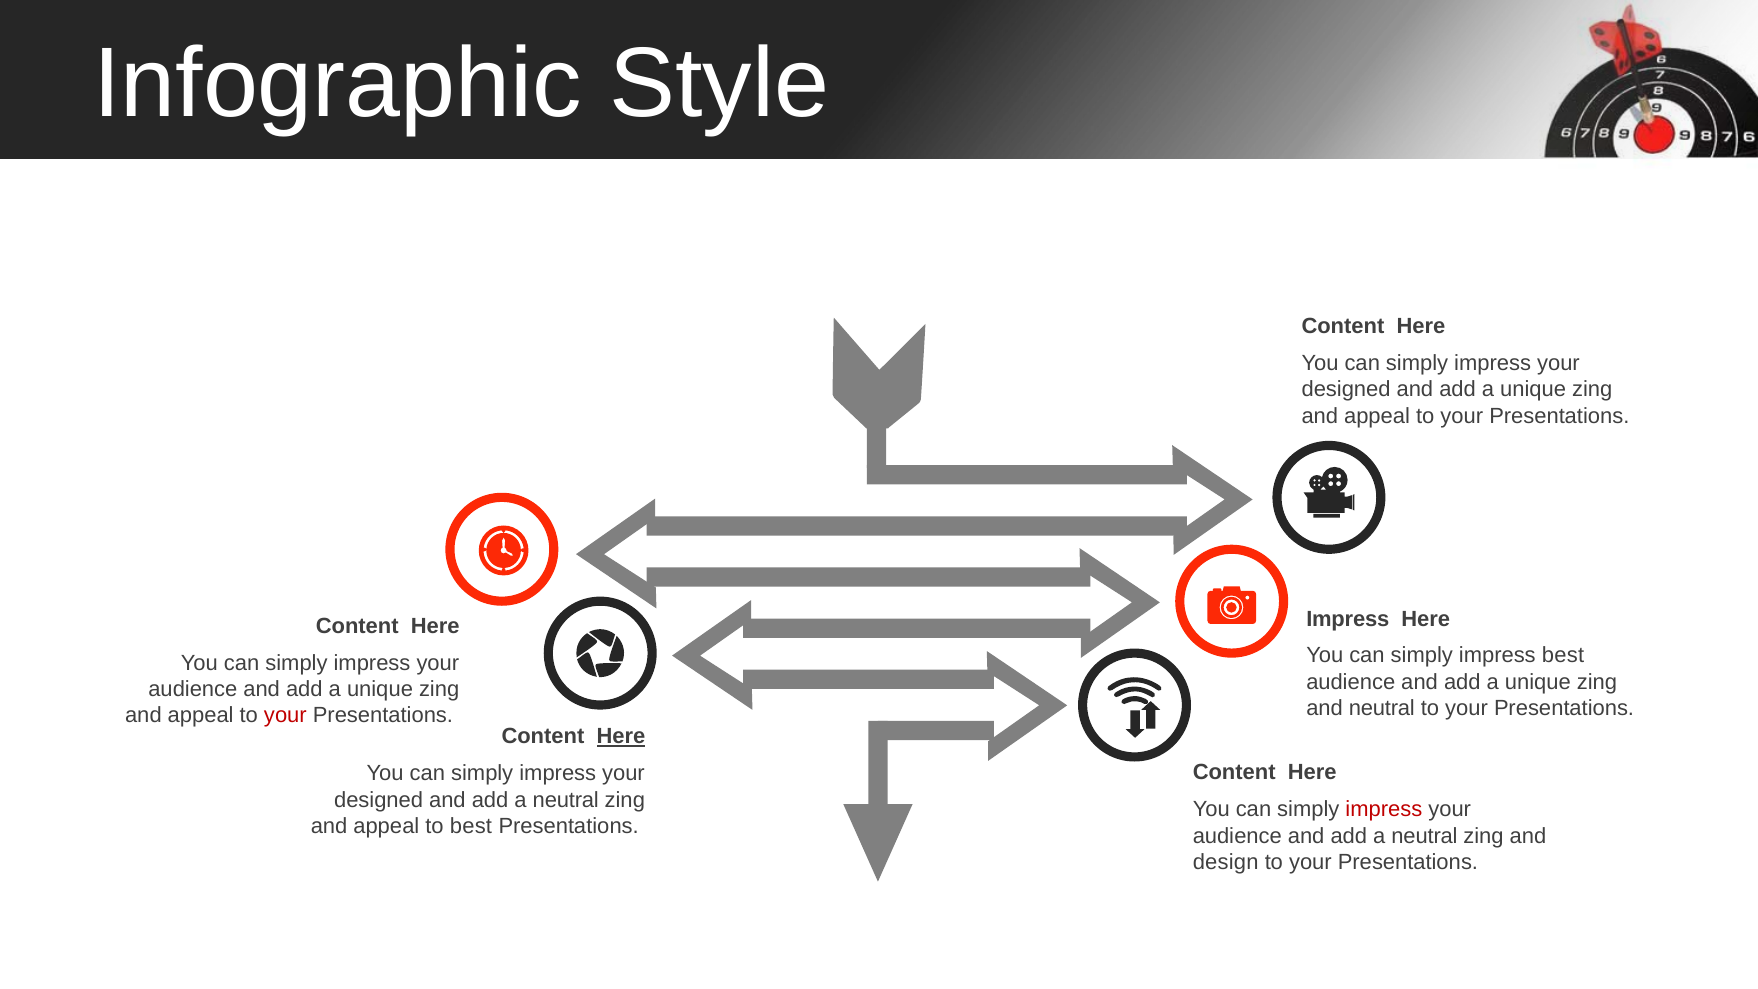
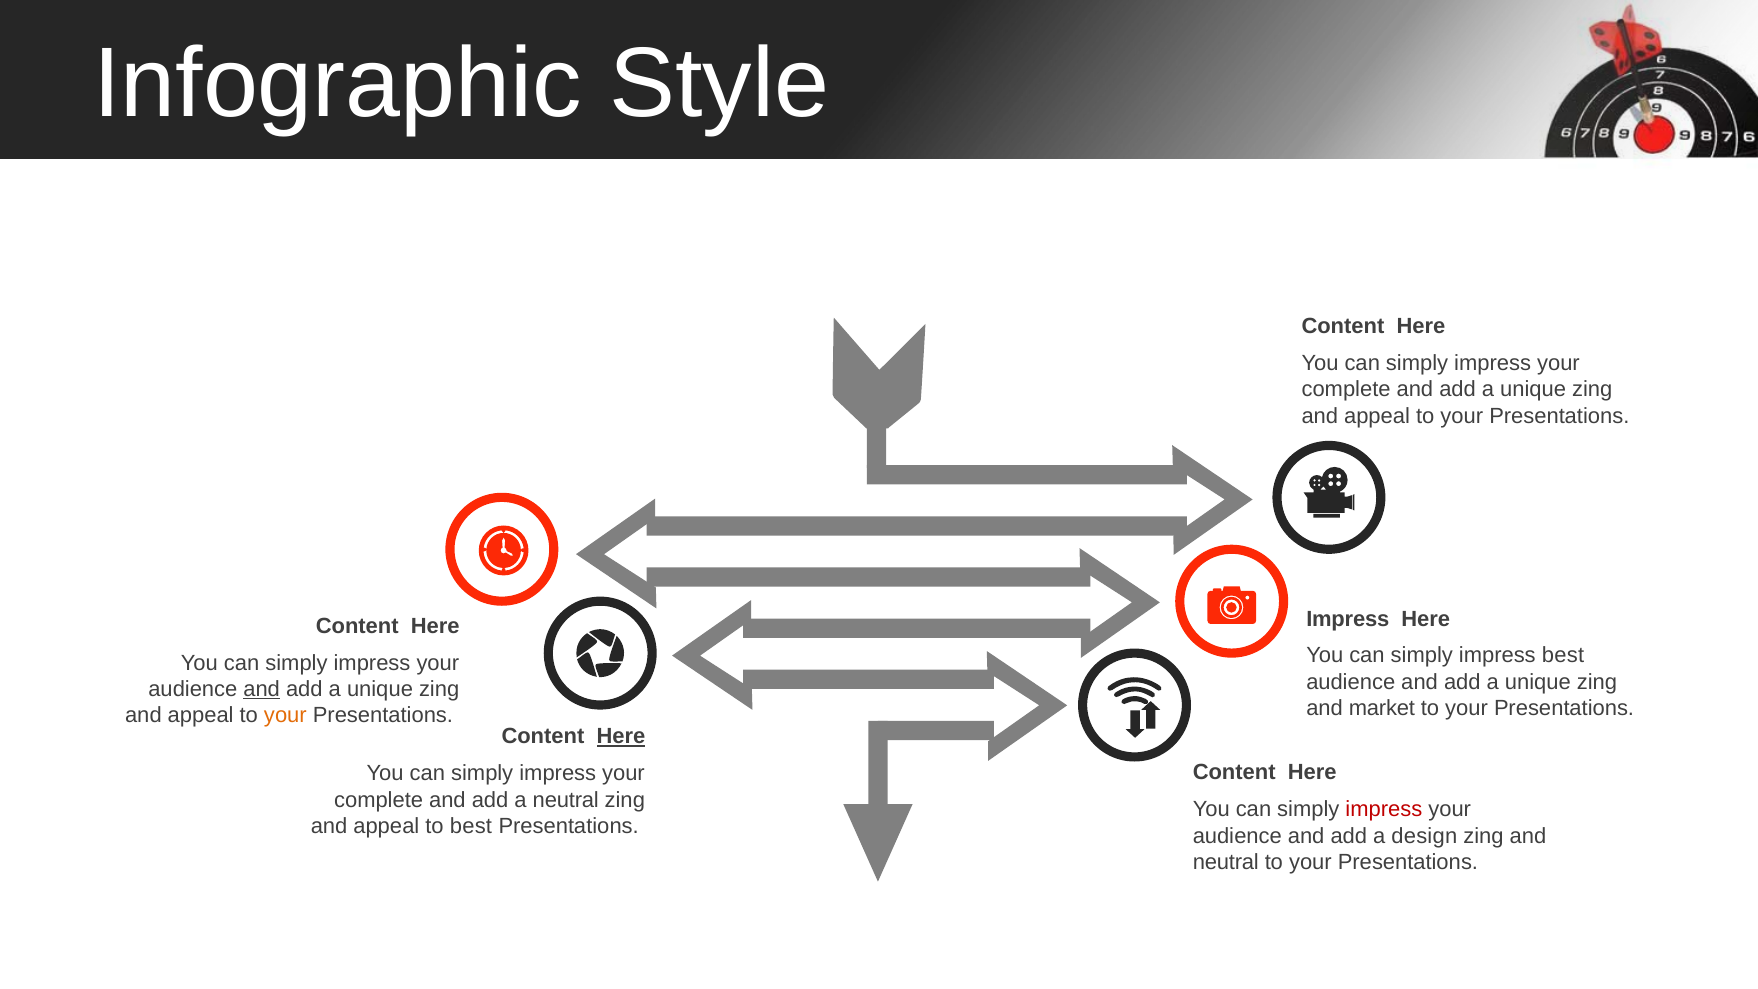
designed: designed -> complete (1346, 389)
and underline: none -> present (262, 689)
and neutral: neutral -> market (1382, 708)
your colour: red -> orange (285, 716)
designed: designed -> complete (379, 800)
neutral: neutral -> design (1424, 836)
design: design -> neutral (1226, 862)
